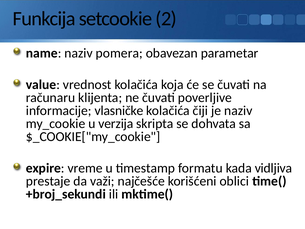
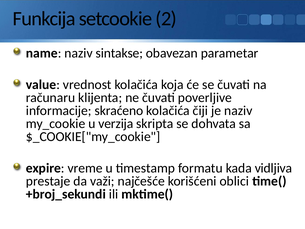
pomera: pomera -> sintakse (119, 53)
vlasničke: vlasničke -> skraćeno (119, 111)
